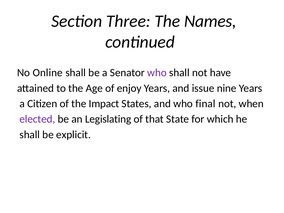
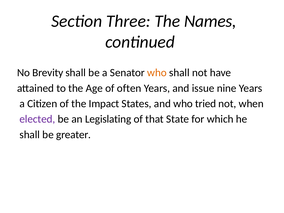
Online: Online -> Brevity (48, 73)
who colour: purple -> orange (157, 73)
enjoy: enjoy -> often (129, 88)
final: final -> tried (206, 104)
explicit: explicit -> greater (74, 135)
